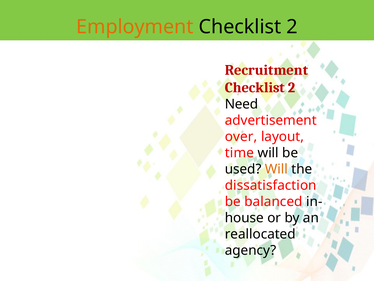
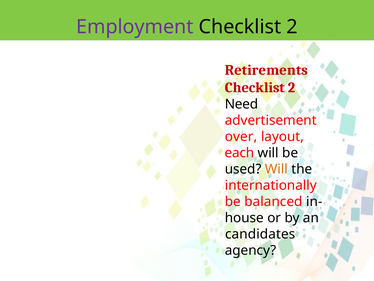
Employment colour: orange -> purple (135, 27)
Recruitment: Recruitment -> Retirements (266, 70)
time: time -> each (240, 153)
dissatisfaction: dissatisfaction -> internationally (271, 185)
reallocated: reallocated -> candidates (260, 234)
